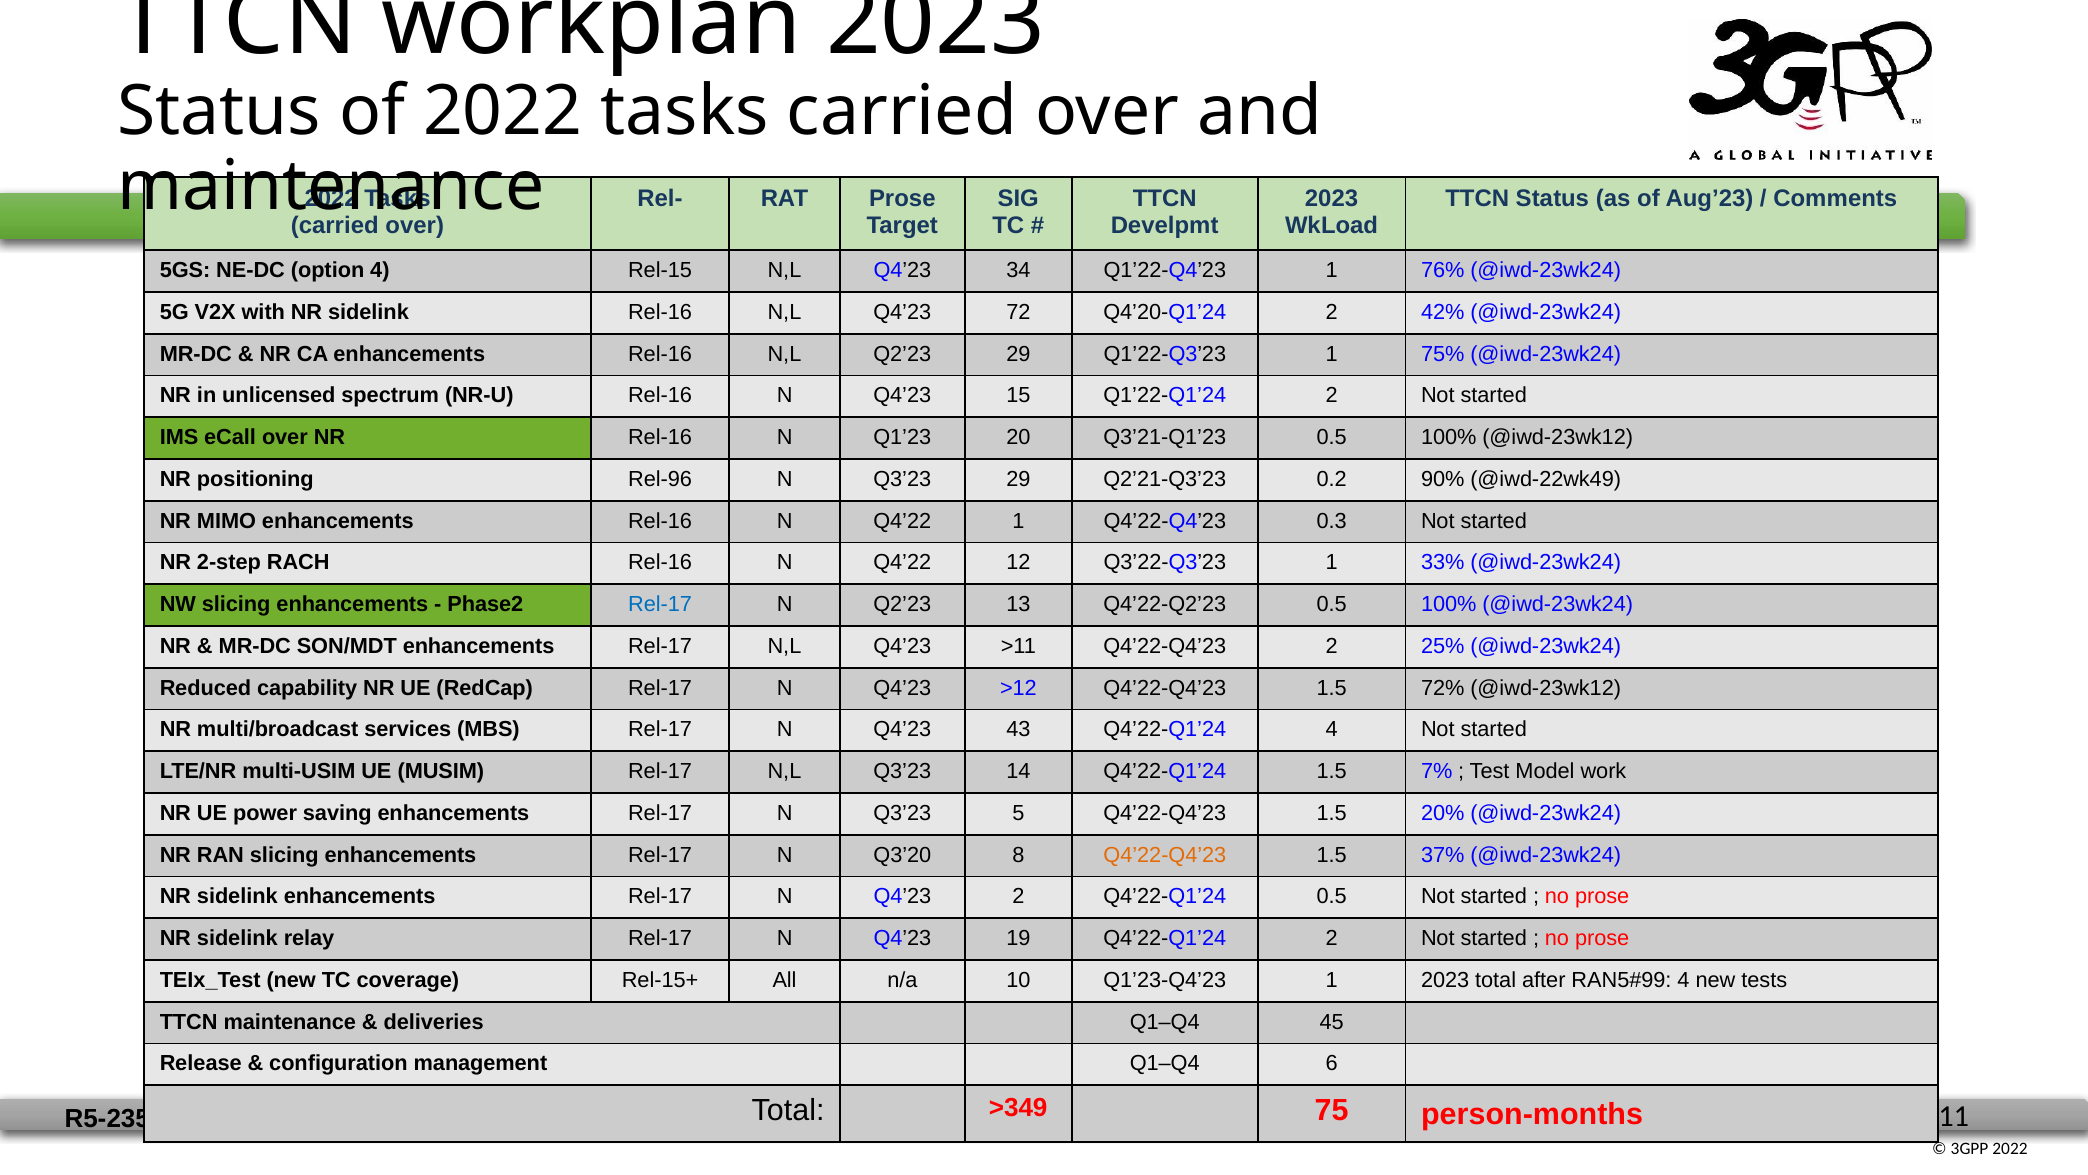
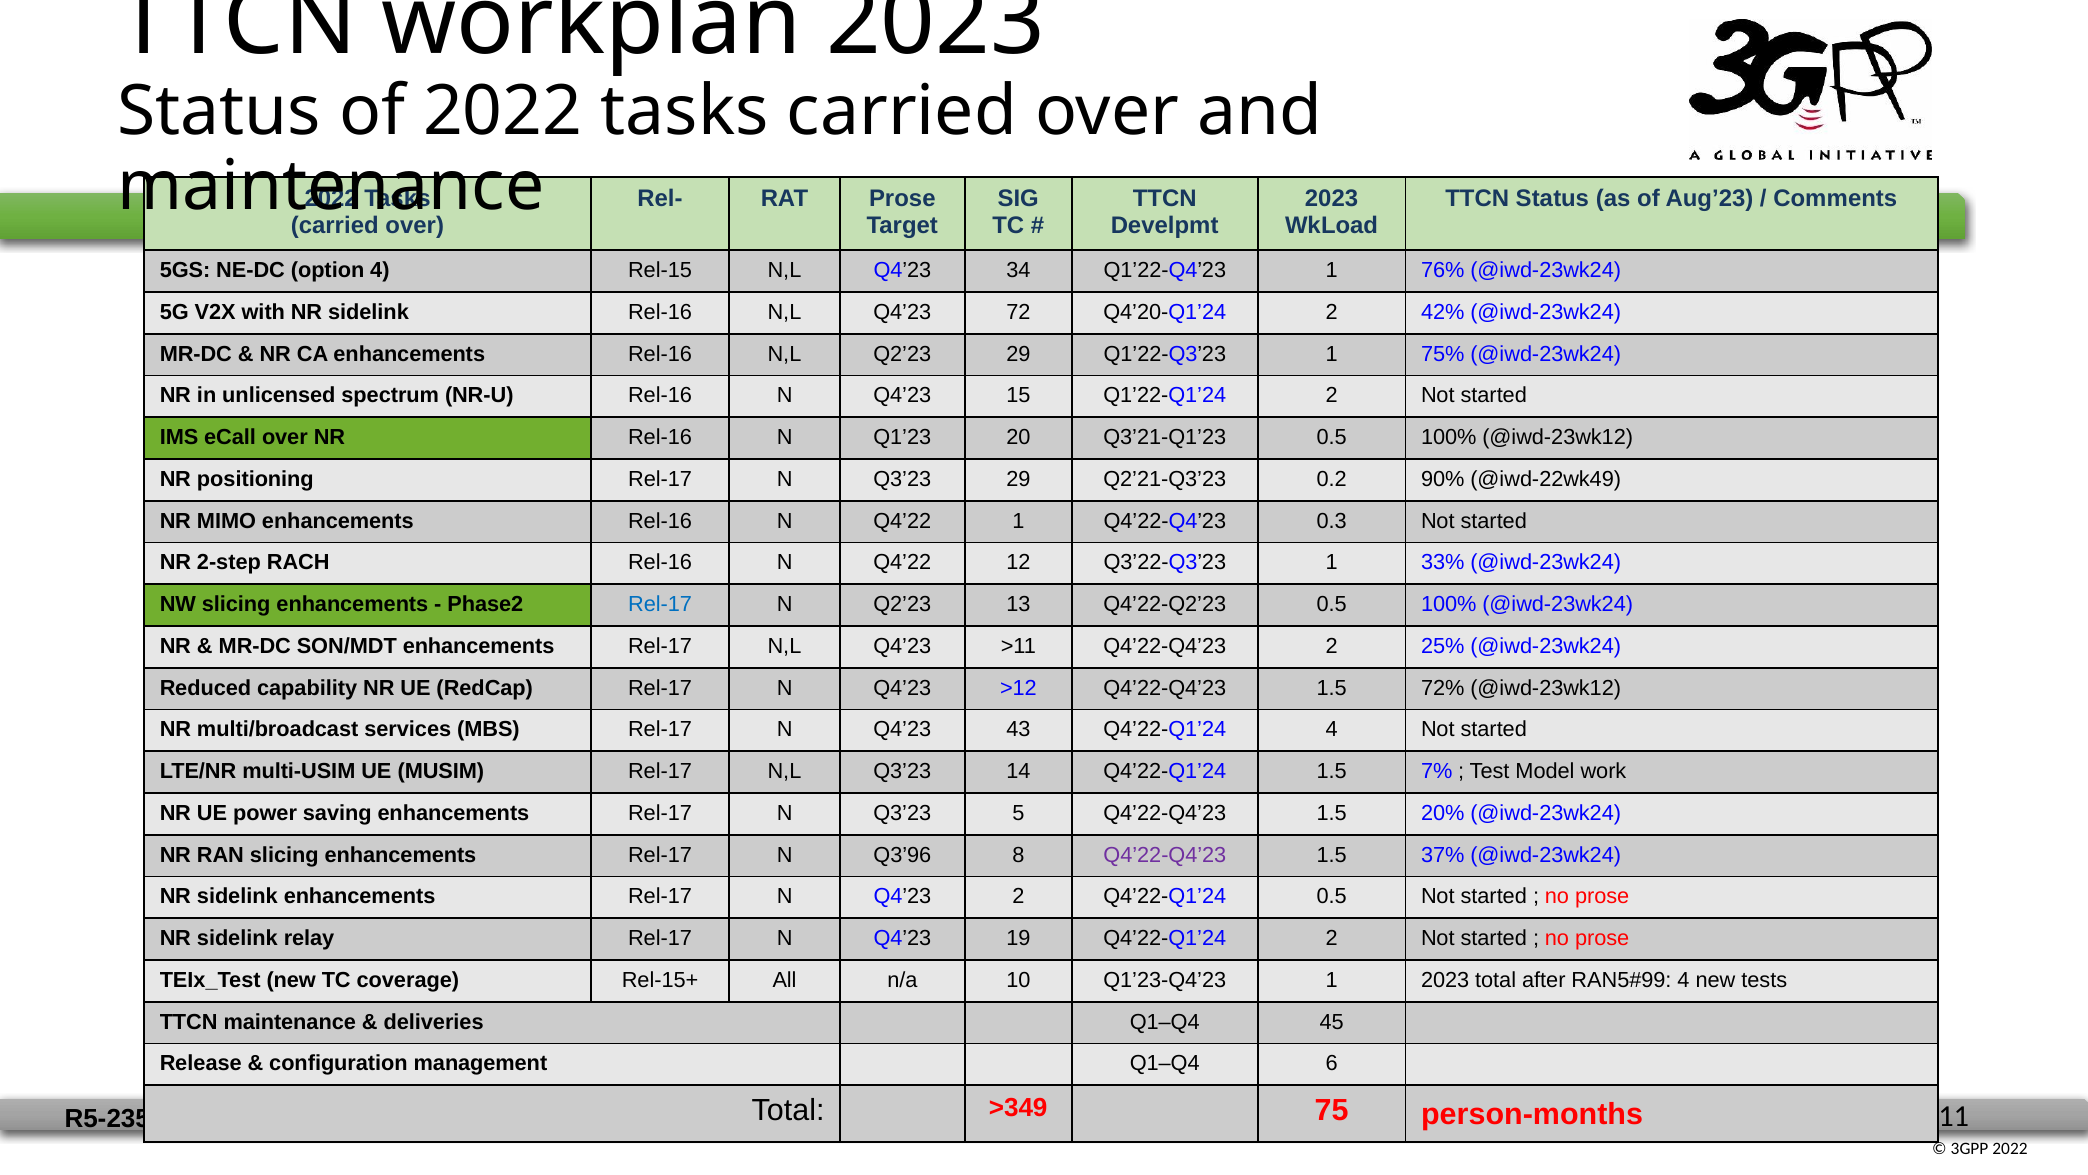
positioning Rel-96: Rel-96 -> Rel-17 (660, 479)
Q3’20: Q3’20 -> Q3’96 (902, 855)
Q4’22-Q4’23 colour: orange -> purple (1165, 855)
